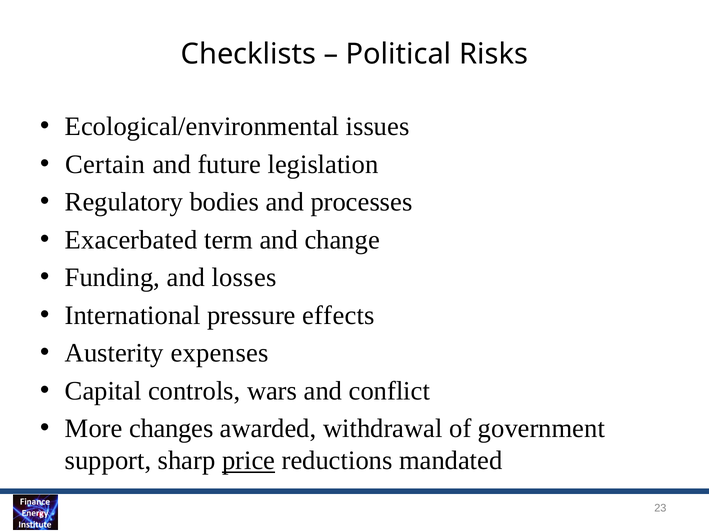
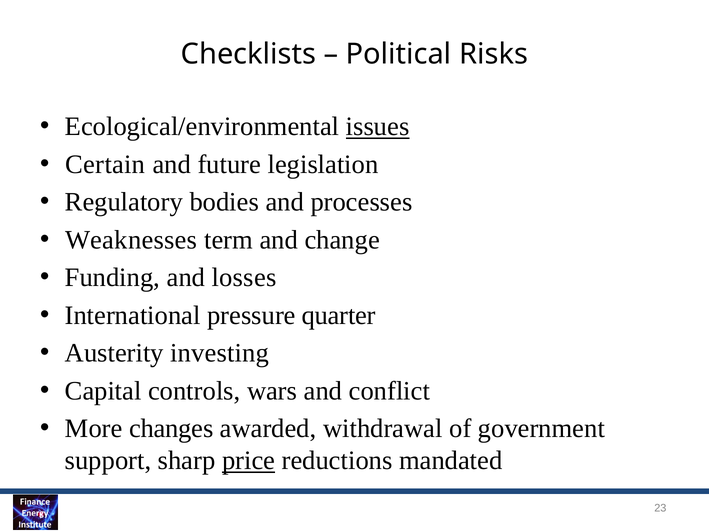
issues underline: none -> present (378, 127)
Exacerbated: Exacerbated -> Weaknesses (131, 240)
effects: effects -> quarter (339, 315)
expenses: expenses -> investing (220, 353)
